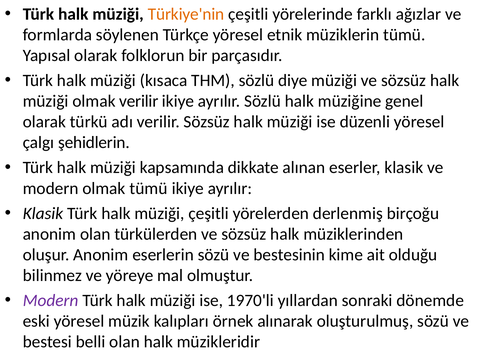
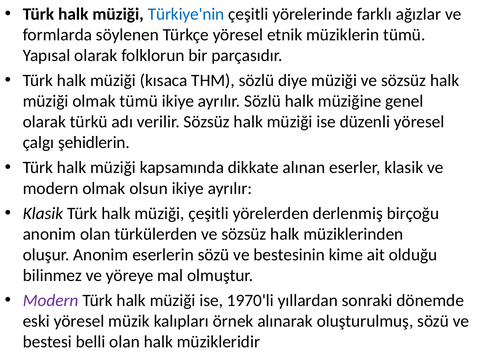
Türkiye'nin colour: orange -> blue (186, 14)
olmak verilir: verilir -> tümü (139, 101)
olmak tümü: tümü -> olsun (149, 188)
